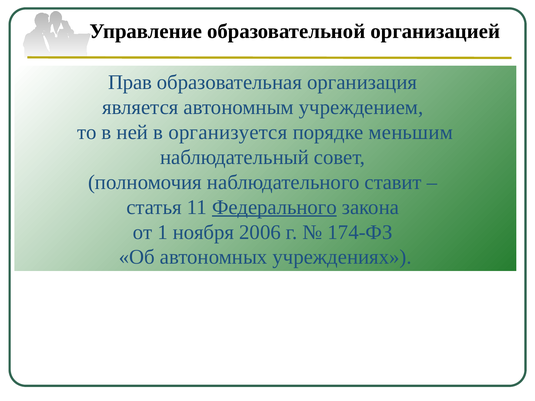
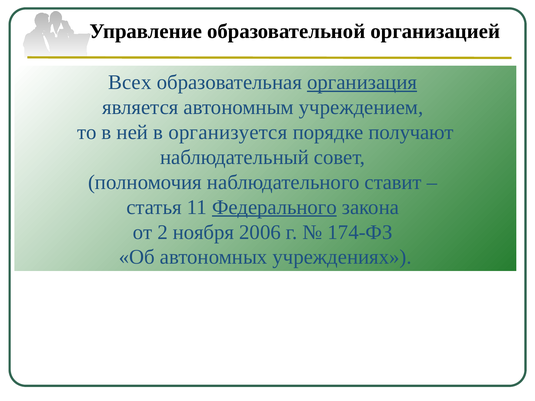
Прав: Прав -> Всех (130, 82)
организация underline: none -> present (362, 82)
меньшим: меньшим -> получают (411, 132)
1: 1 -> 2 (163, 232)
